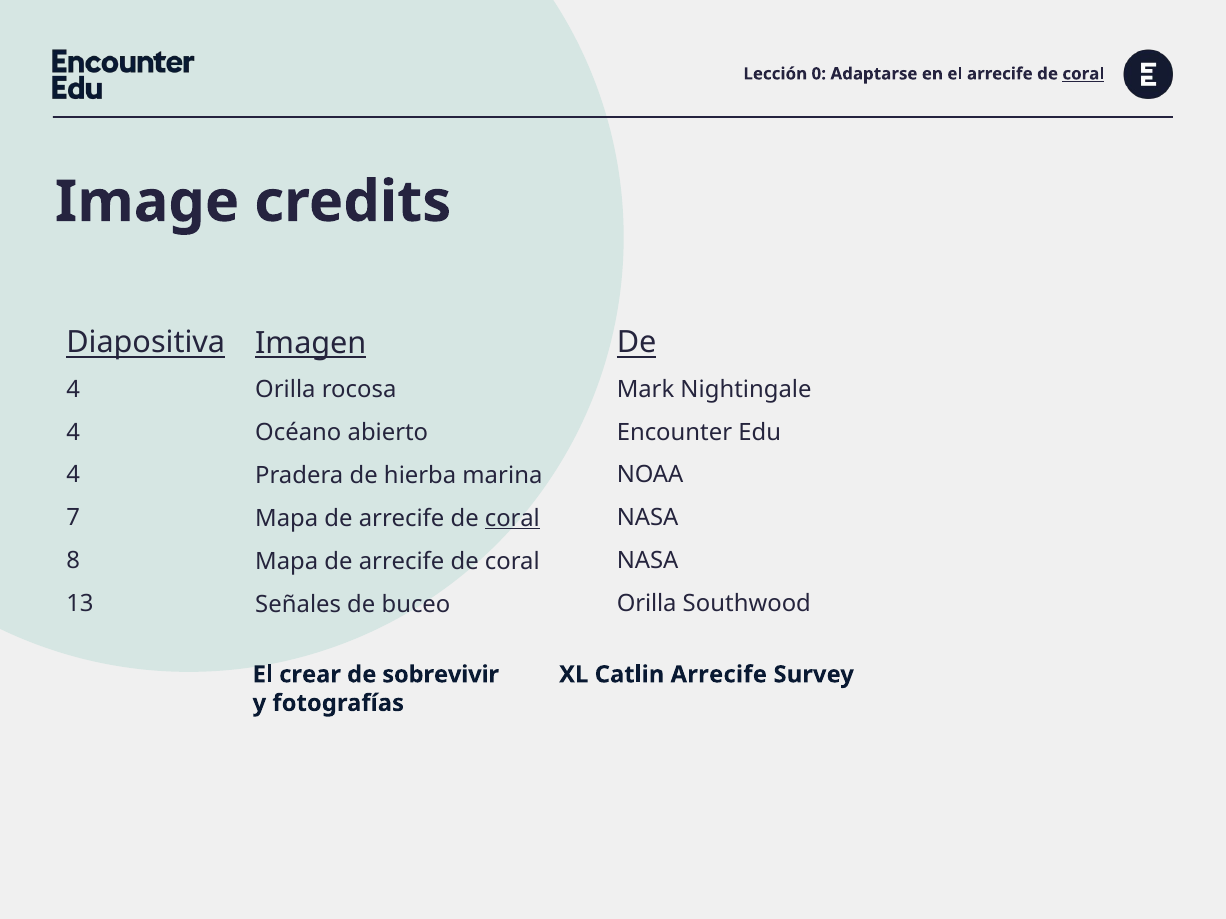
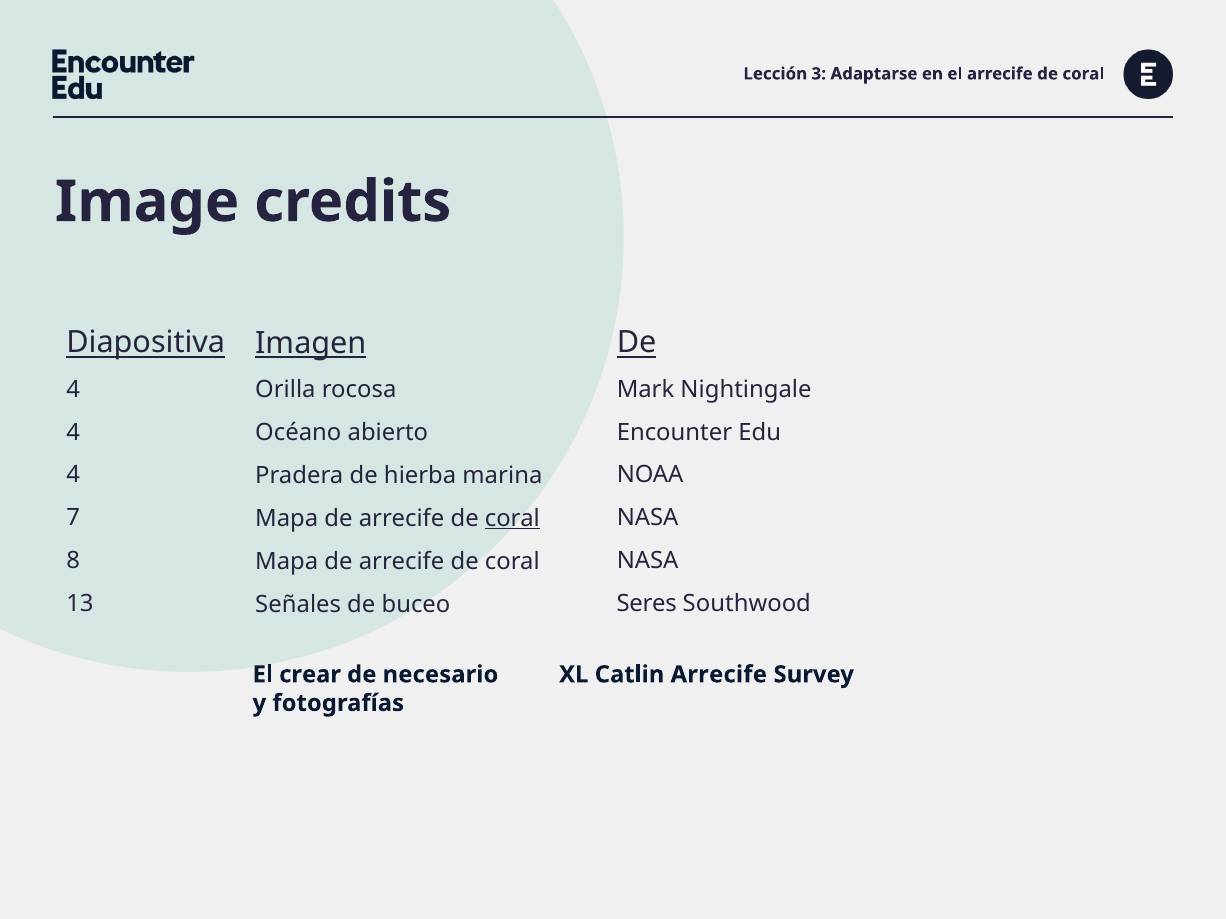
0: 0 -> 3 (819, 74)
coral underline: present -> none (1083, 74)
Orilla: Orilla -> Seres (647, 604)
sobrevivir: sobrevivir -> necesario (440, 675)
